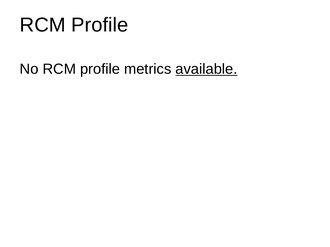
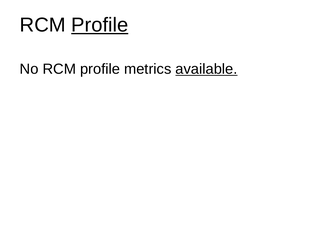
Profile underline: none -> present (100, 25)
